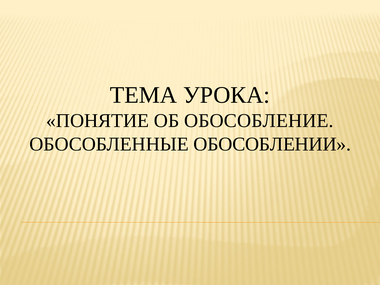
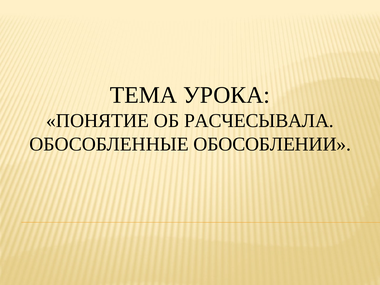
ОБОСОБЛЕНИЕ: ОБОСОБЛЕНИЕ -> РАСЧЕСЫВАЛА (259, 121)
